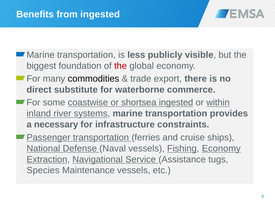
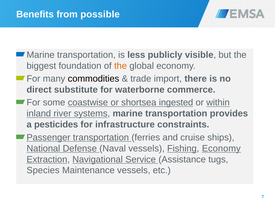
from ingested: ingested -> possible (100, 14)
the colour: red -> orange (121, 66)
export: export -> import (168, 79)
necessary: necessary -> pesticides (56, 125)
